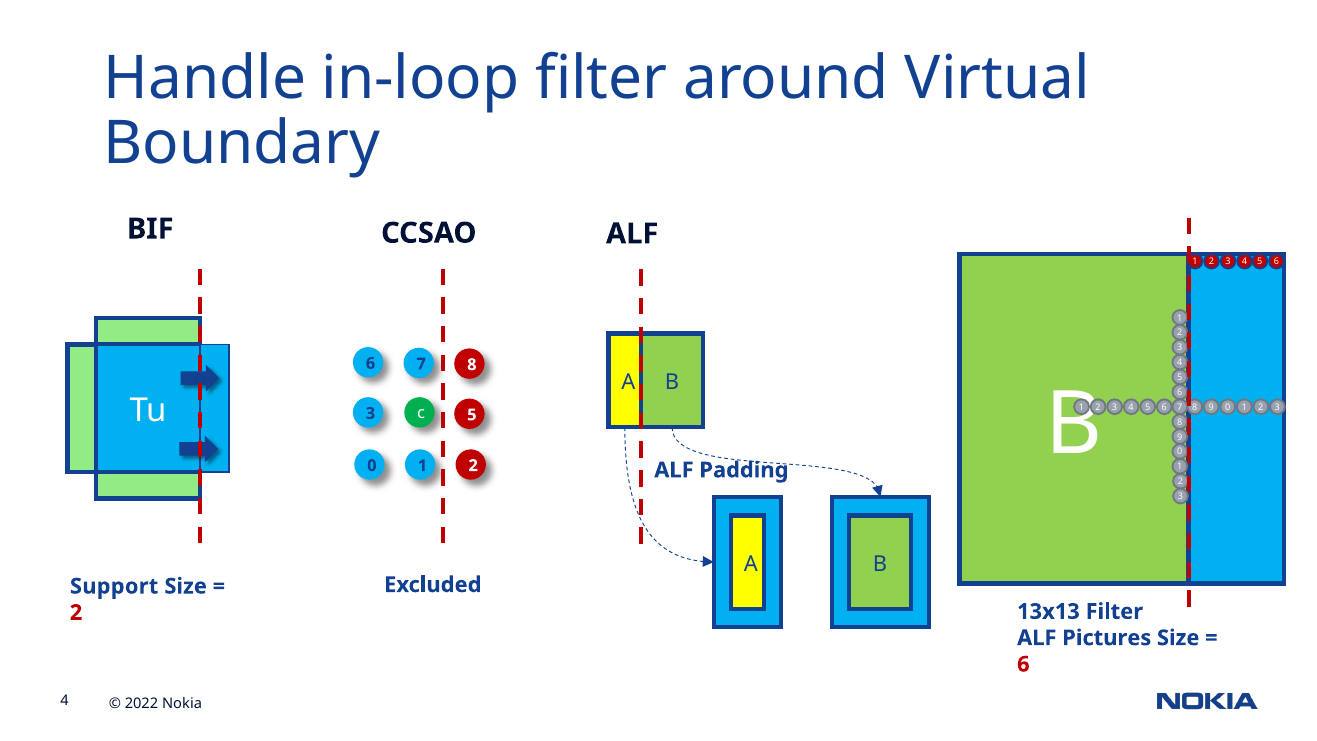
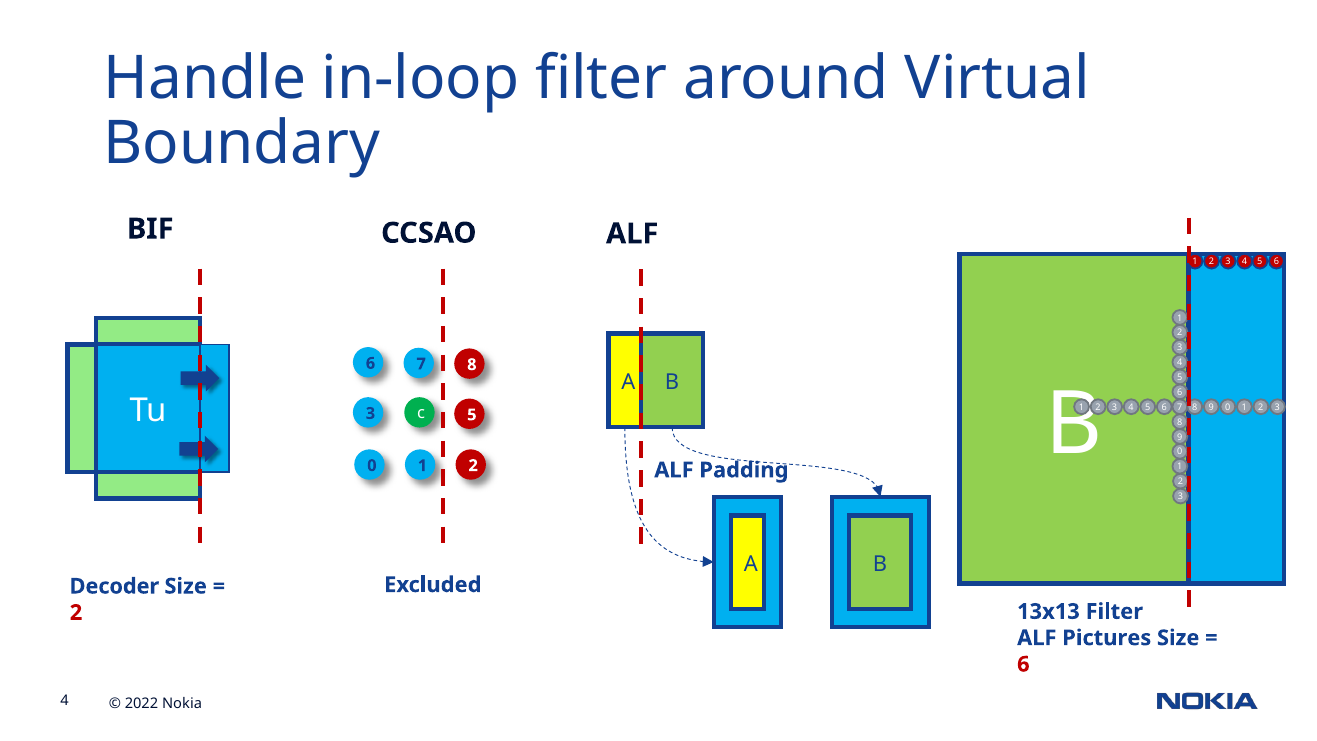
Support: Support -> Decoder (114, 586)
